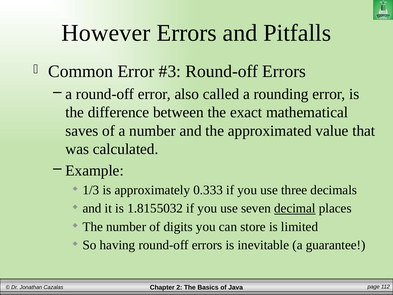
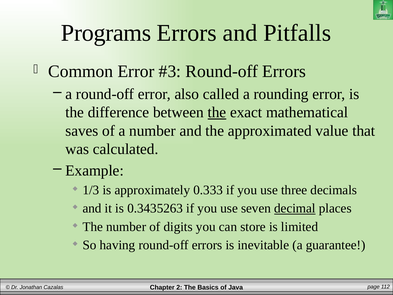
However: However -> Programs (106, 33)
the underline: none -> present (217, 112)
1.8155032: 1.8155032 -> 0.3435263 (155, 208)
